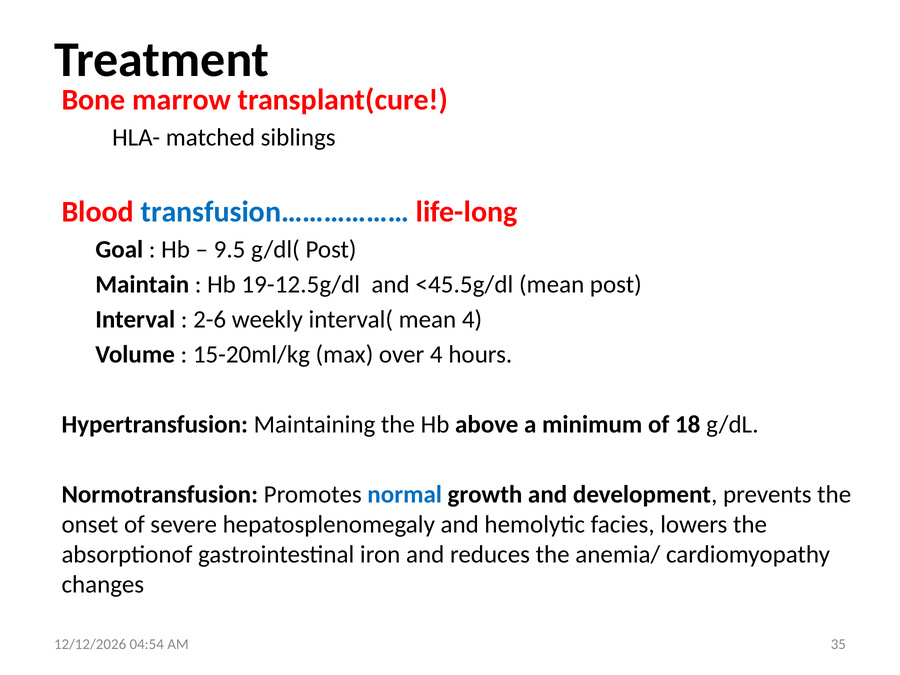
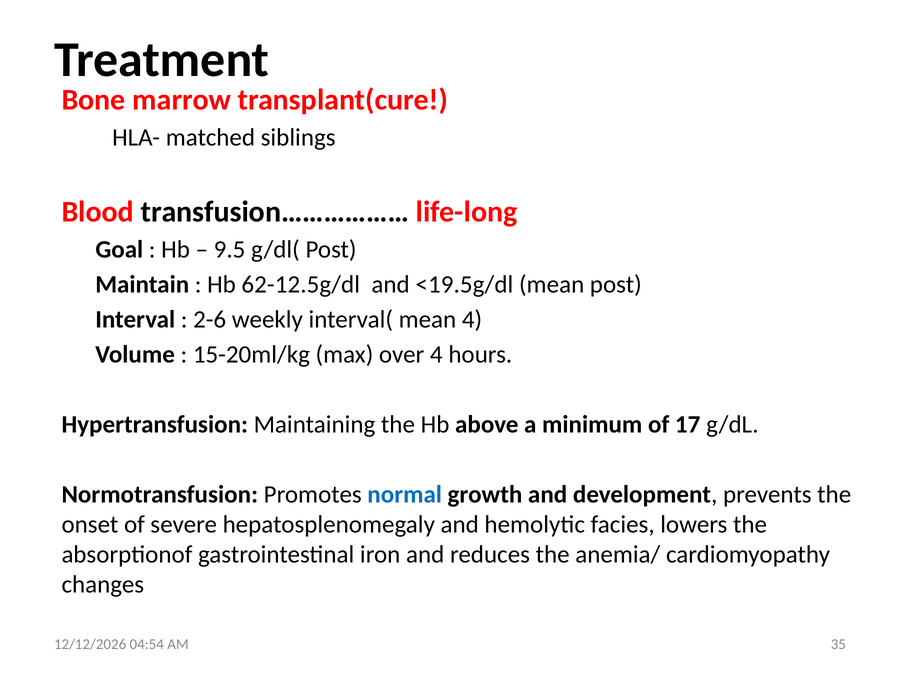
transfusion……………… colour: blue -> black (275, 212)
19-12.5g/dl: 19-12.5g/dl -> 62-12.5g/dl (301, 284)
<45.5g/dl: <45.5g/dl -> <19.5g/dl (464, 284)
18: 18 -> 17 (688, 424)
